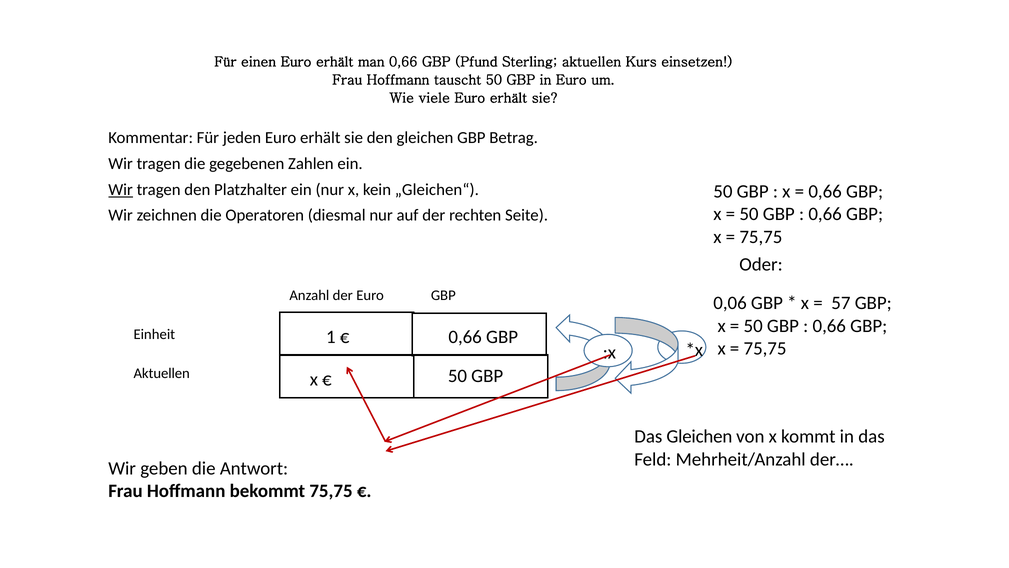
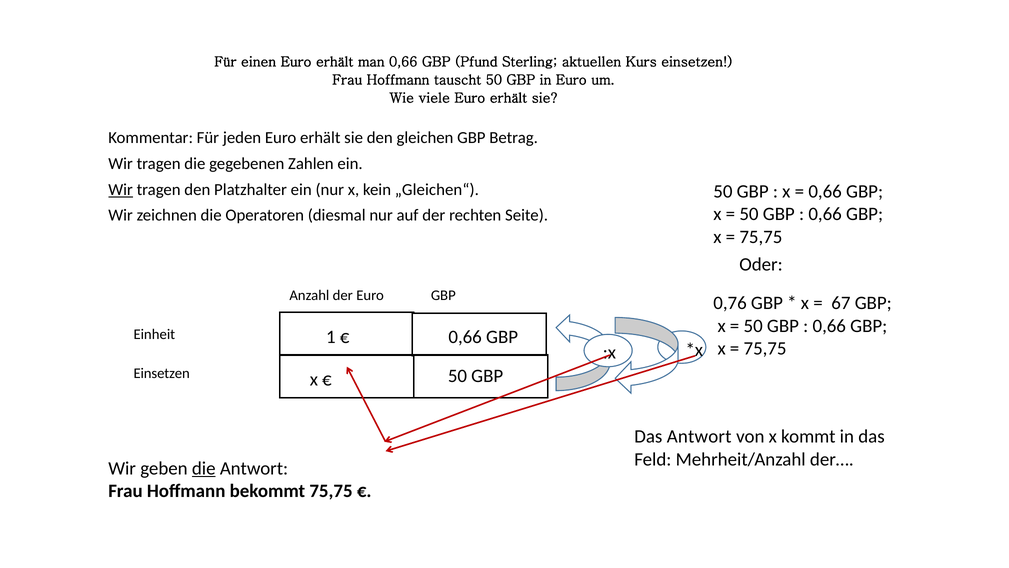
0,06: 0,06 -> 0,76 (730, 303)
57: 57 -> 67 (841, 303)
Aktuellen: Aktuellen -> Einsetzen (162, 373)
Das Gleichen: Gleichen -> Antwort (699, 436)
die underline: none -> present (204, 468)
